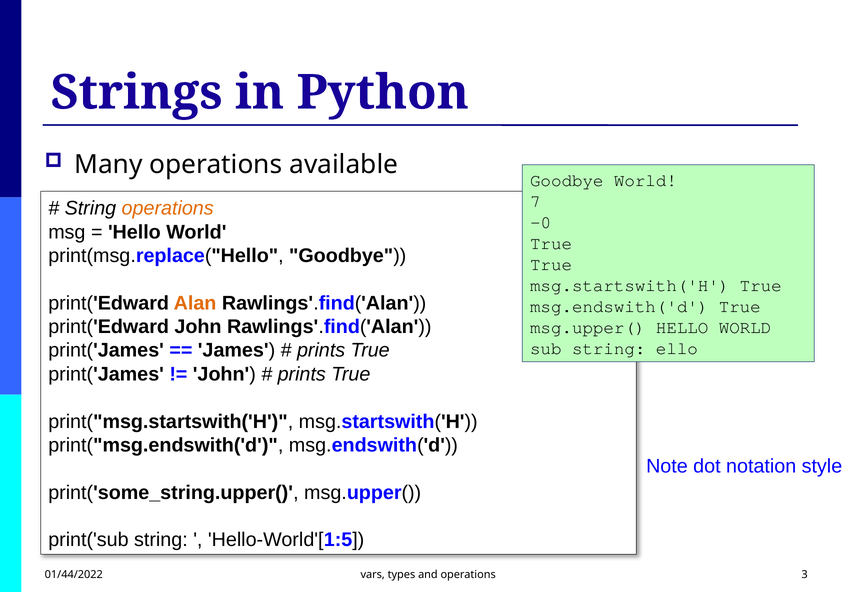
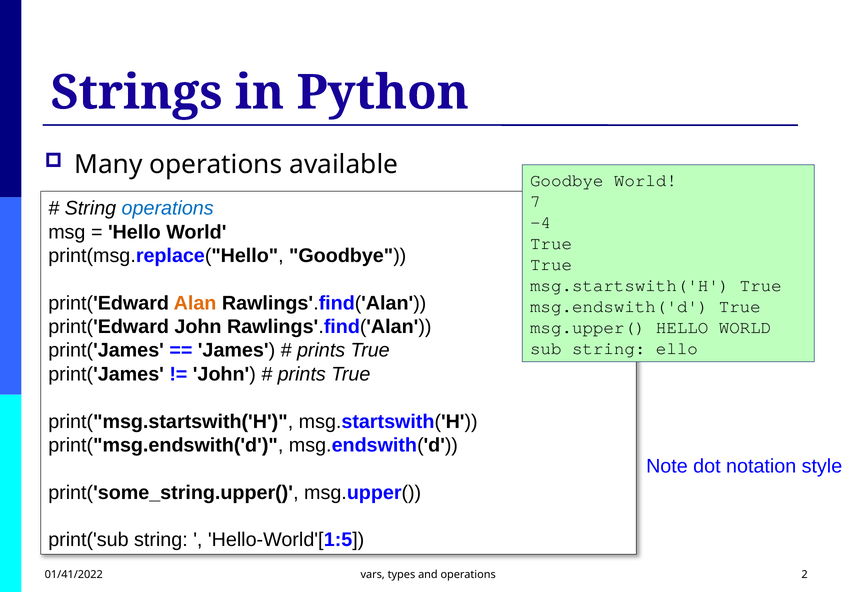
operations colour: orange -> blue (168, 208)
-0: -0 -> -4 (541, 222)
01/44/2022: 01/44/2022 -> 01/41/2022 (74, 575)
3: 3 -> 2 (805, 575)
